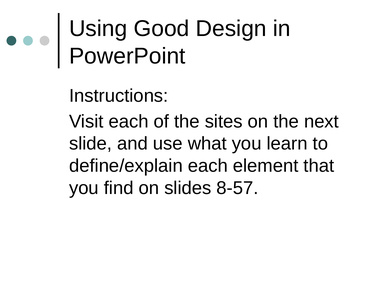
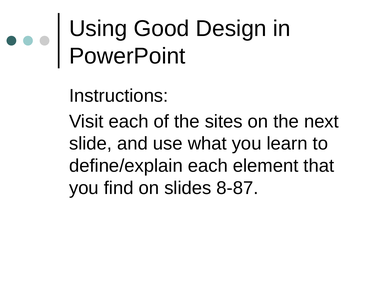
8-57: 8-57 -> 8-87 (237, 188)
